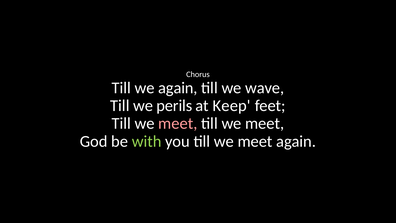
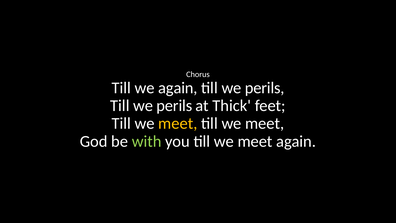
wave: wave -> perils (265, 88)
Keep: Keep -> Thick (232, 106)
meet colour: pink -> yellow (178, 123)
